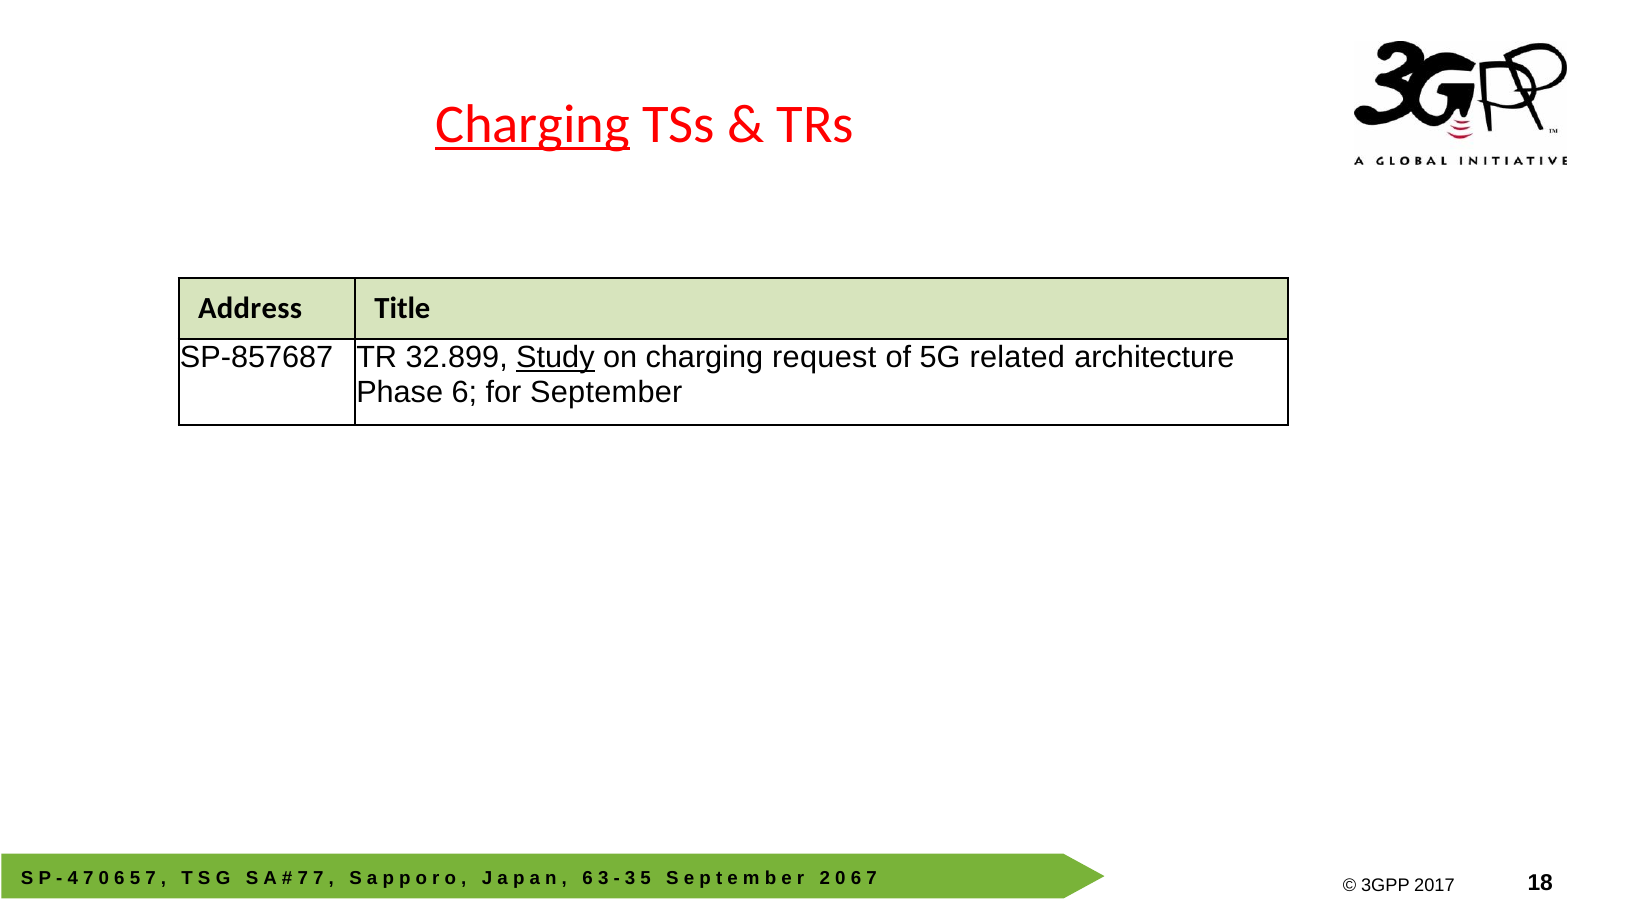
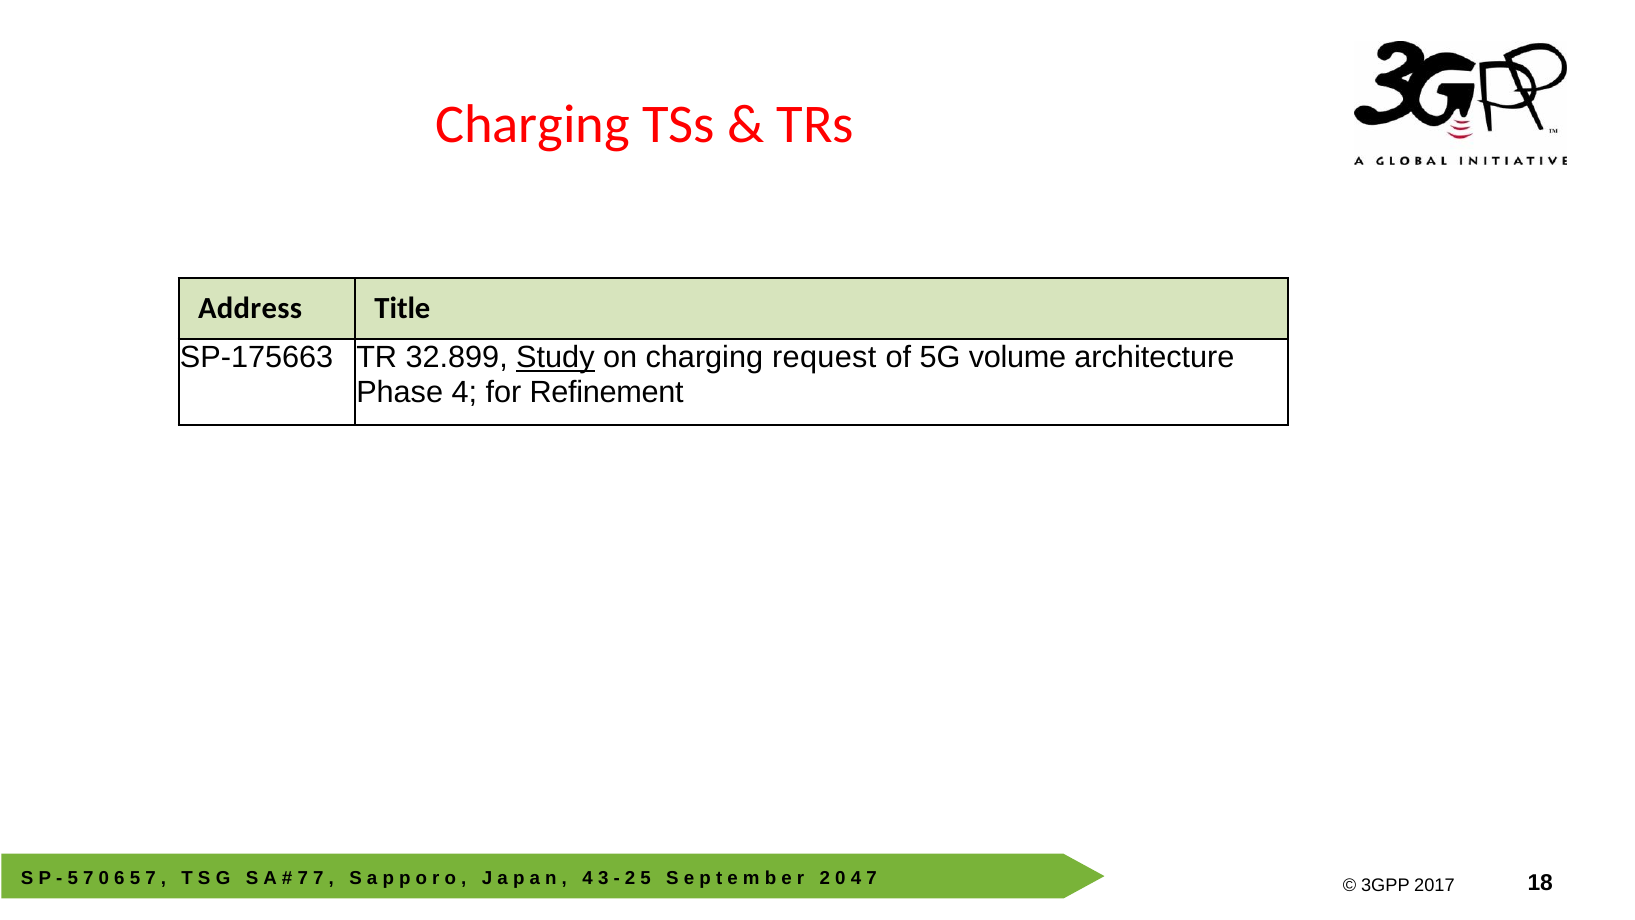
Charging underline: present -> none (533, 125)
SP-857687: SP-857687 -> SP-175663 (257, 357)
related: related -> volume (1018, 357)
Phase 6: 6 -> 4 (464, 392)
September: September -> Refinement (607, 392)
4: 4 -> 5 (73, 878)
6: 6 -> 4 (588, 878)
3: 3 -> 2 (630, 878)
6: 6 -> 4 (856, 878)
